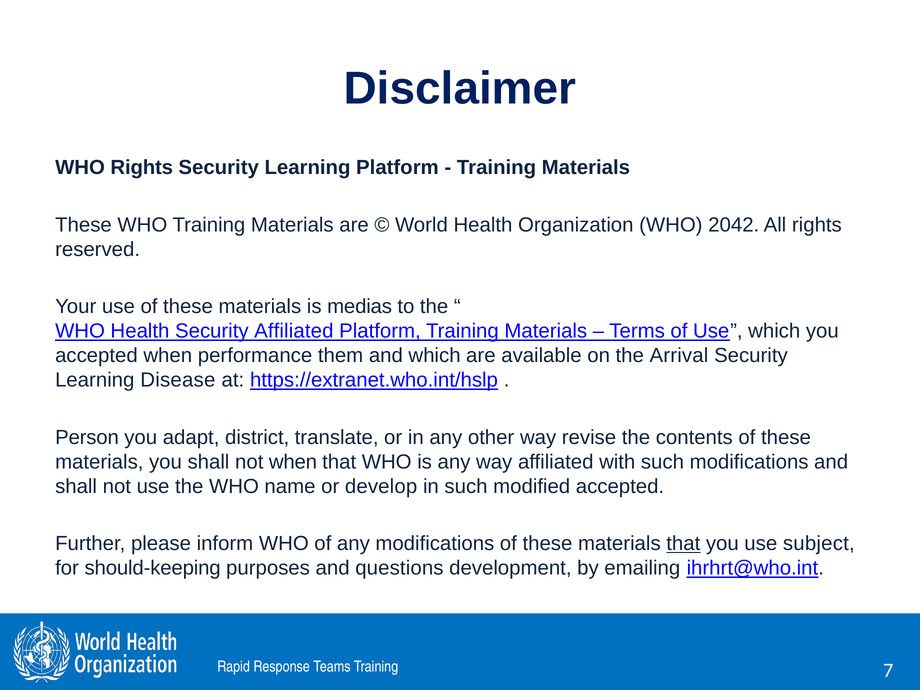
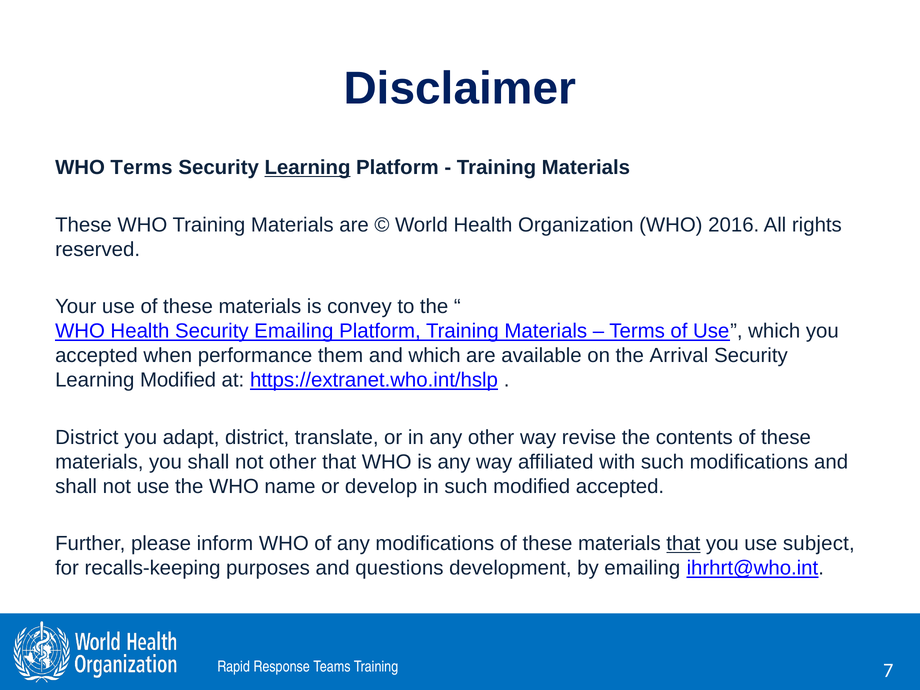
WHO Rights: Rights -> Terms (142, 168)
Learning underline: none -> present (308, 168)
2042: 2042 -> 2016 (734, 225)
medias: medias -> convey (359, 307)
Security Affiliated: Affiliated -> Emailing (294, 331)
Learning Disease: Disease -> Modified (178, 380)
Person: Person -> District (87, 437)
not when: when -> other (293, 462)
should-keeping: should-keeping -> recalls-keeping (153, 568)
